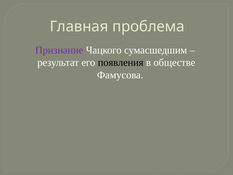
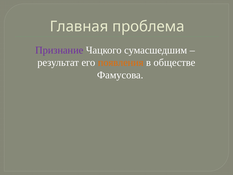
появления colour: black -> orange (121, 62)
